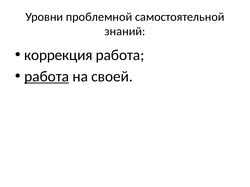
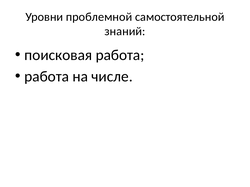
коррекция: коррекция -> поисковая (58, 55)
работа underline: present -> none (47, 77)
своей: своей -> числе (112, 77)
